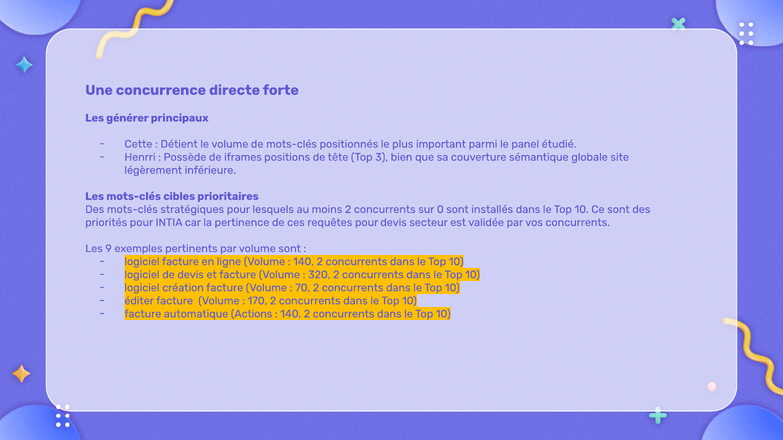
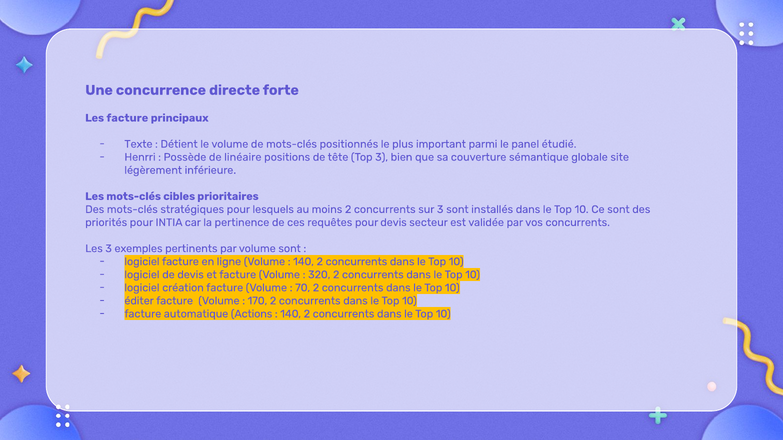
Les générer: générer -> facture (127, 118)
Cette: Cette -> Texte (138, 144)
iframes: iframes -> linéaire (243, 157)
sur 0: 0 -> 3 (440, 210)
Les 9: 9 -> 3 (109, 249)
